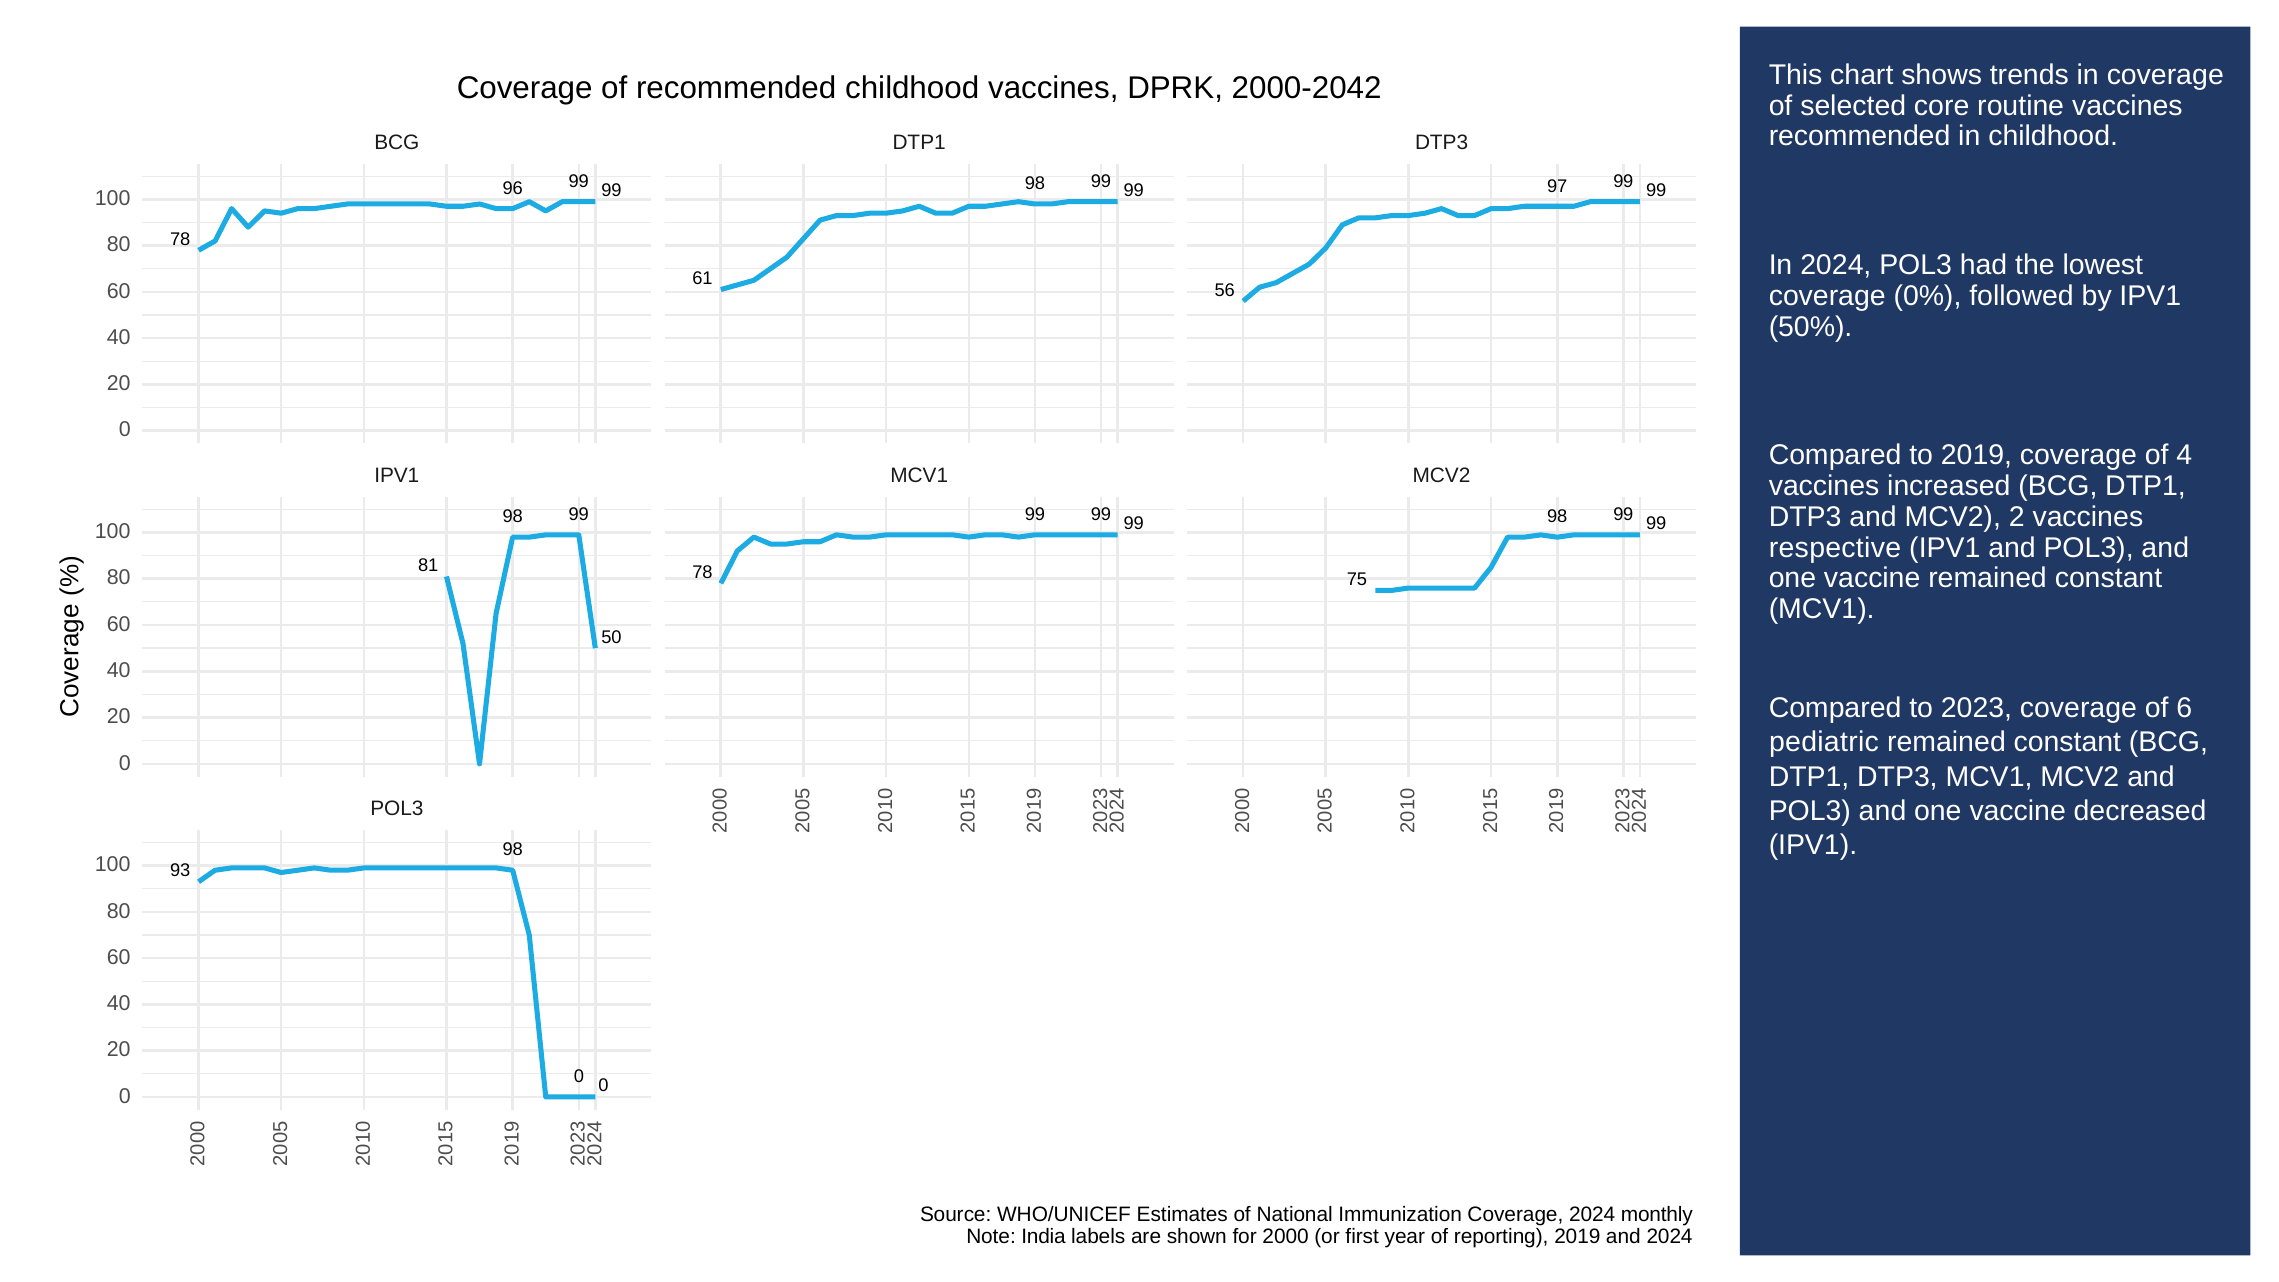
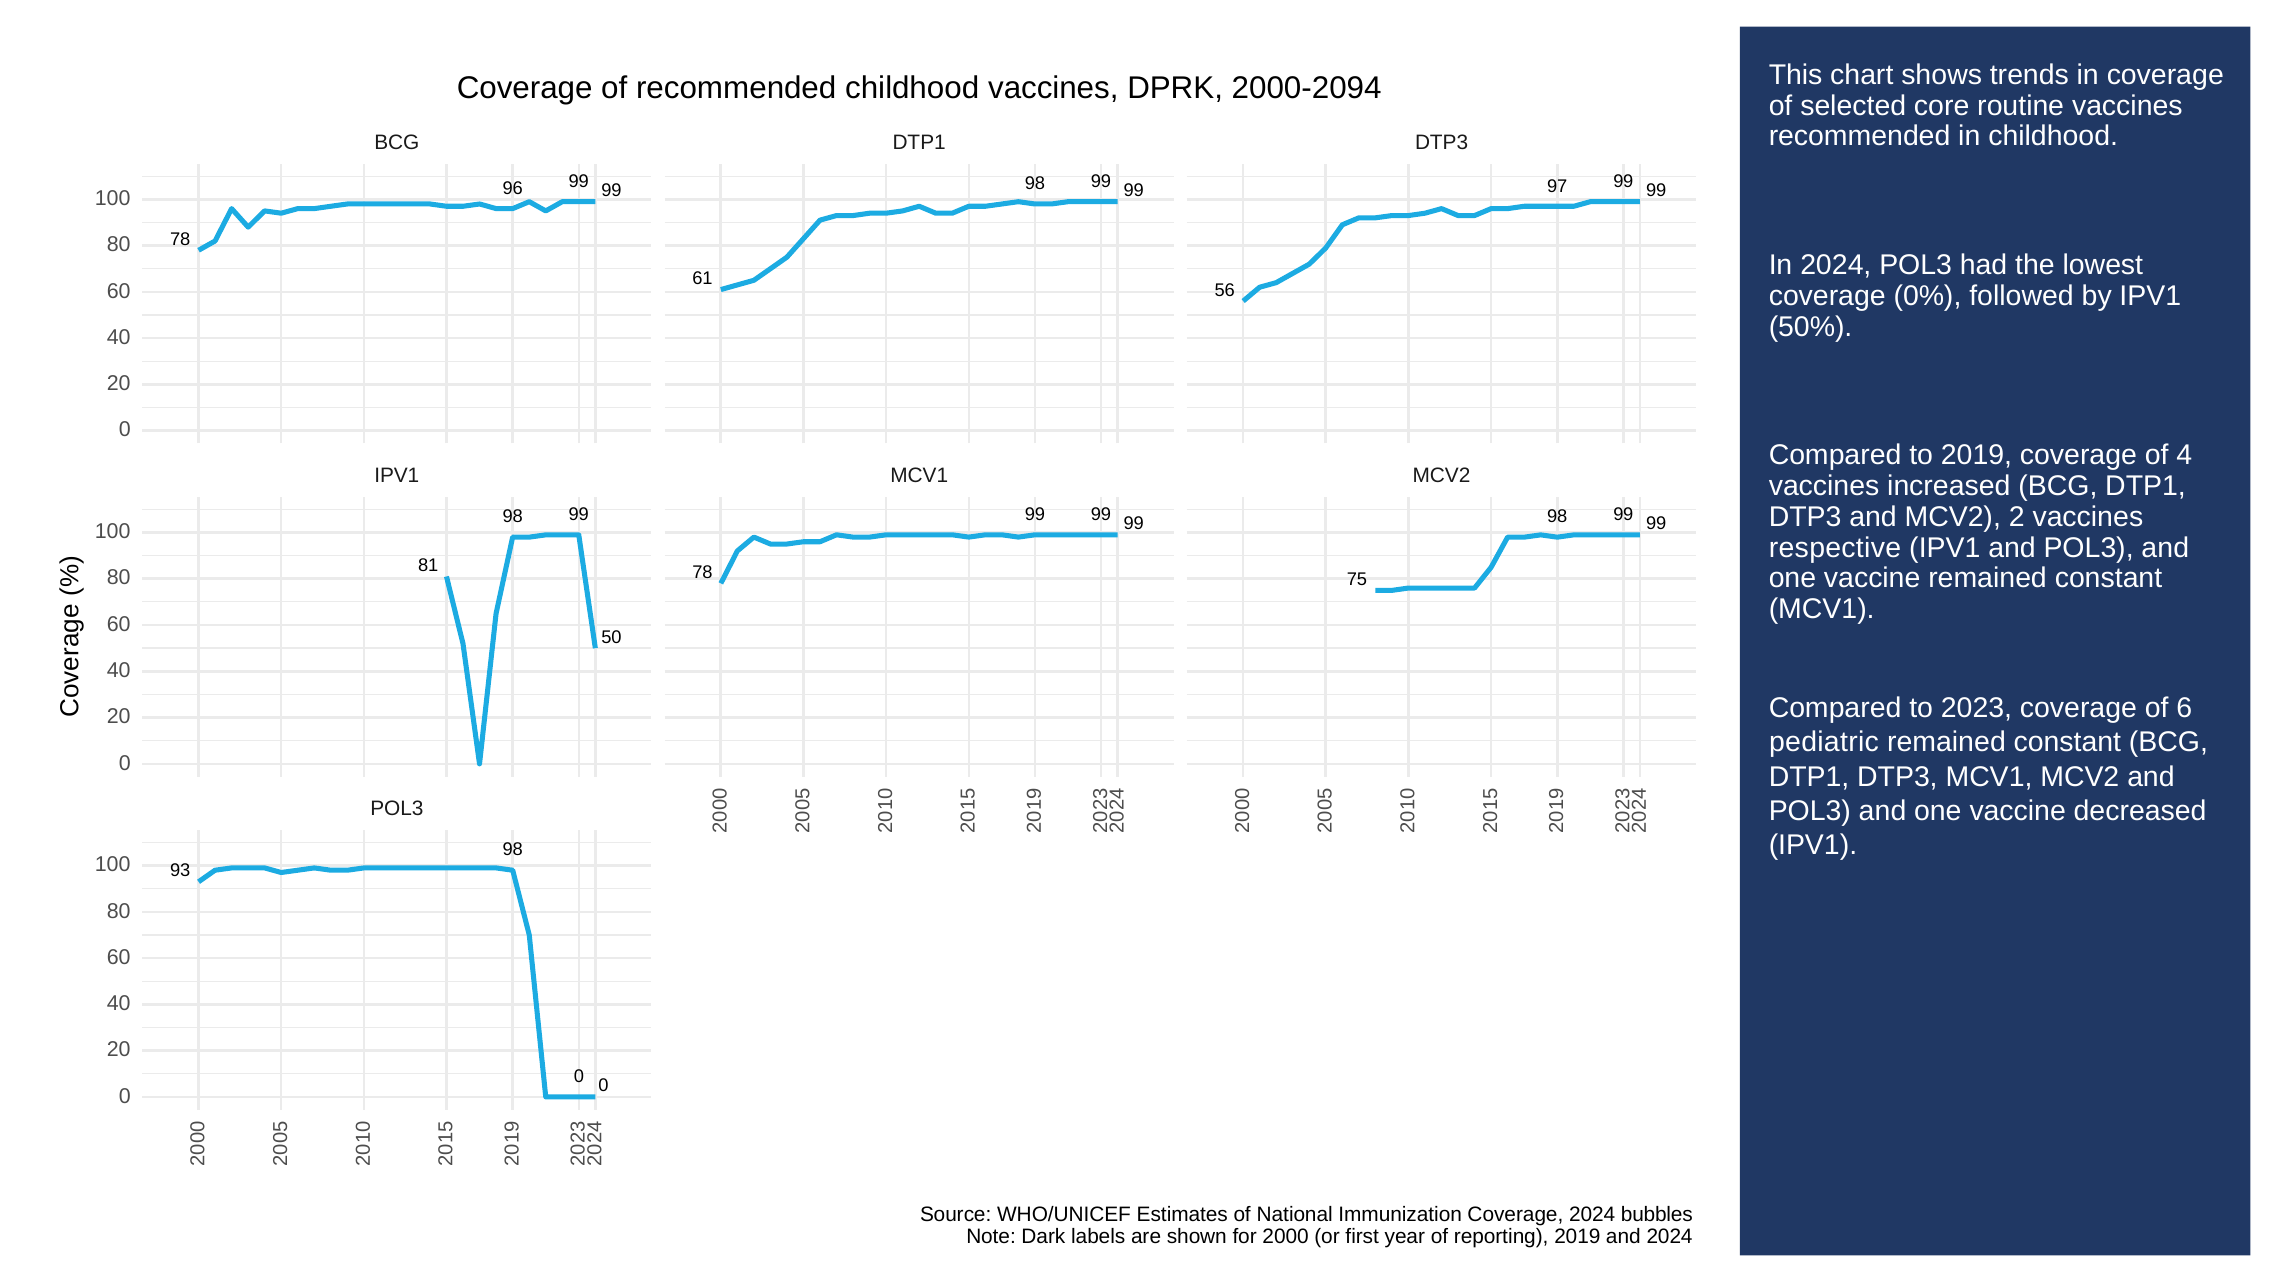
2000-2042: 2000-2042 -> 2000-2094 (1307, 88)
monthly: monthly -> bubbles (1657, 1214)
India: India -> Dark (1043, 1237)
